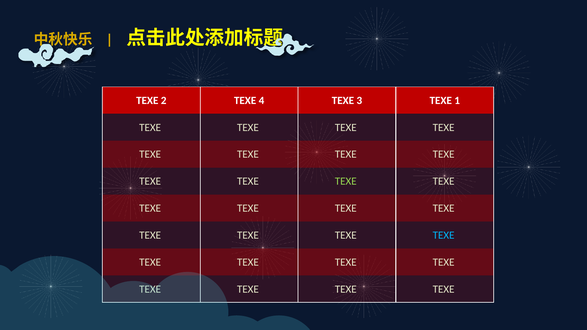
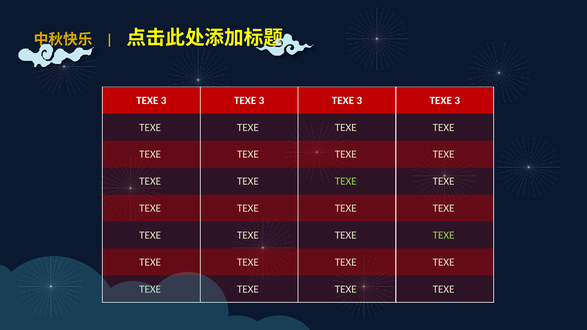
2: 2 -> 3 (164, 101)
4: 4 -> 3 (262, 101)
1: 1 -> 3 (457, 101)
TEXE colour: light blue -> light green (444, 235)
